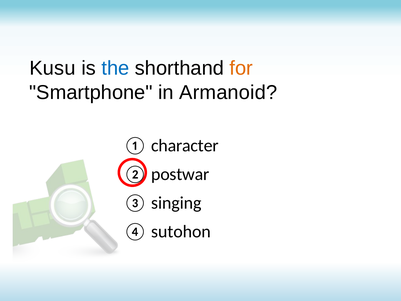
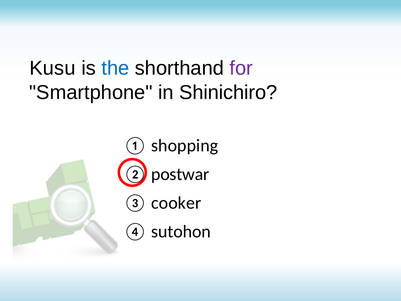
for colour: orange -> purple (241, 68)
Armanoid: Armanoid -> Shinichiro (228, 92)
character: character -> shopping (185, 145)
singing: singing -> cooker (176, 203)
